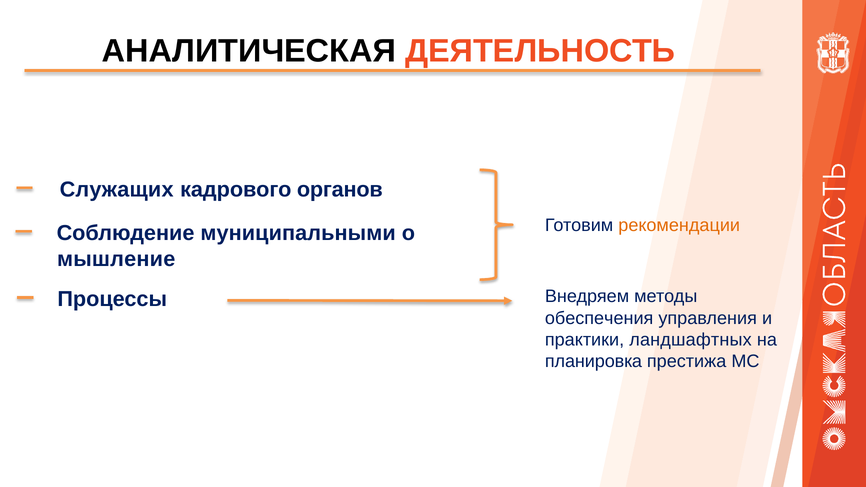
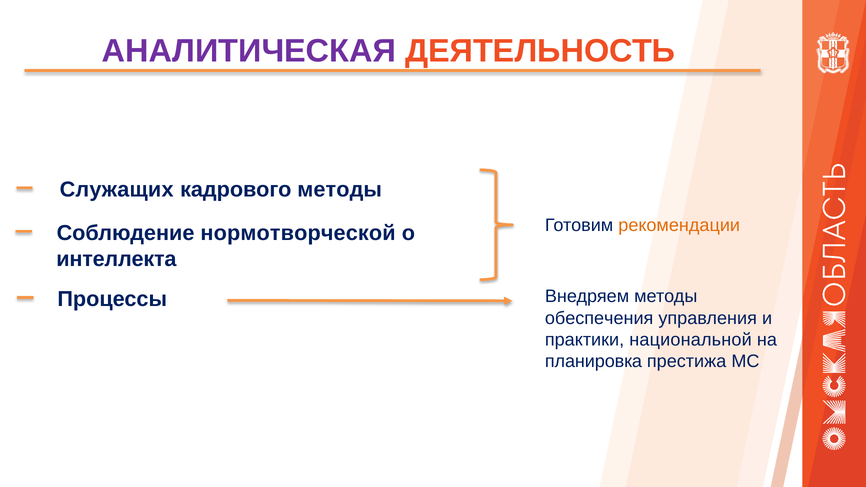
АНАЛИТИЧЕСКАЯ colour: black -> purple (249, 51)
кадрового органов: органов -> методы (340, 190)
муниципальными: муниципальными -> нормотворческой (298, 233)
мышление: мышление -> интеллекта (116, 259)
ландшафтных: ландшафтных -> национальной (691, 340)
